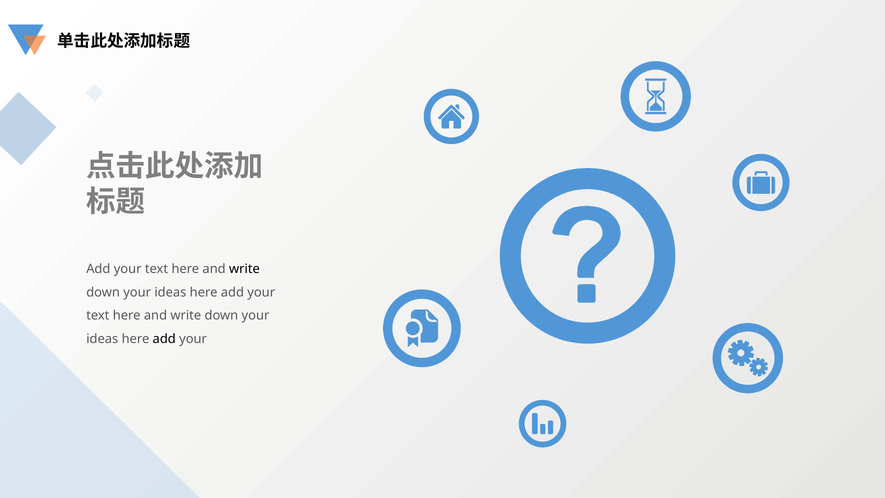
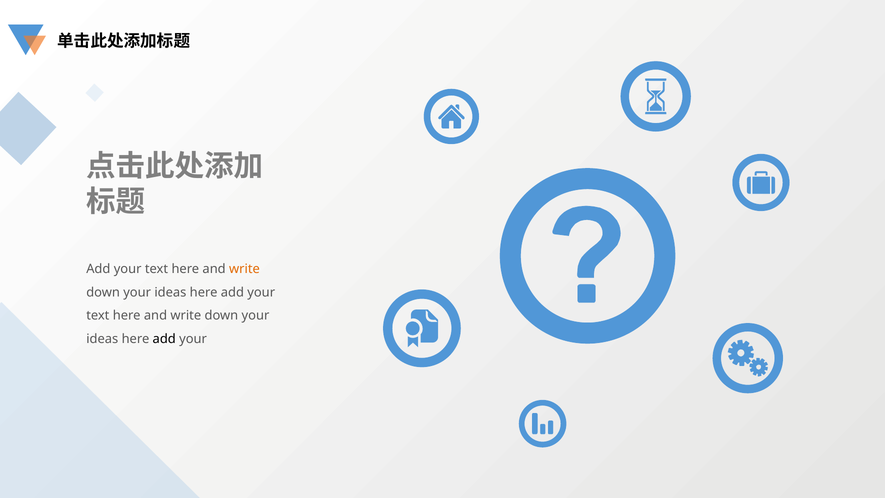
write colour: black -> orange (244, 269)
